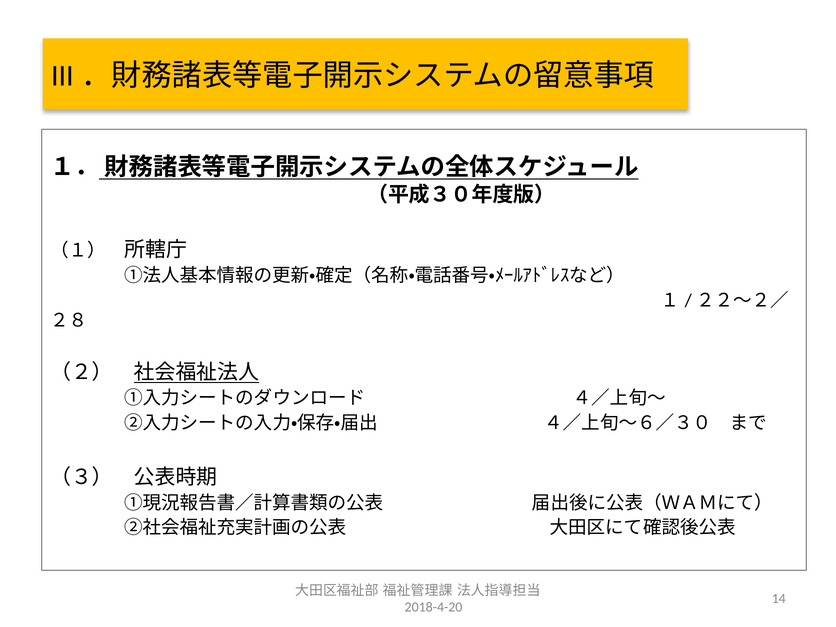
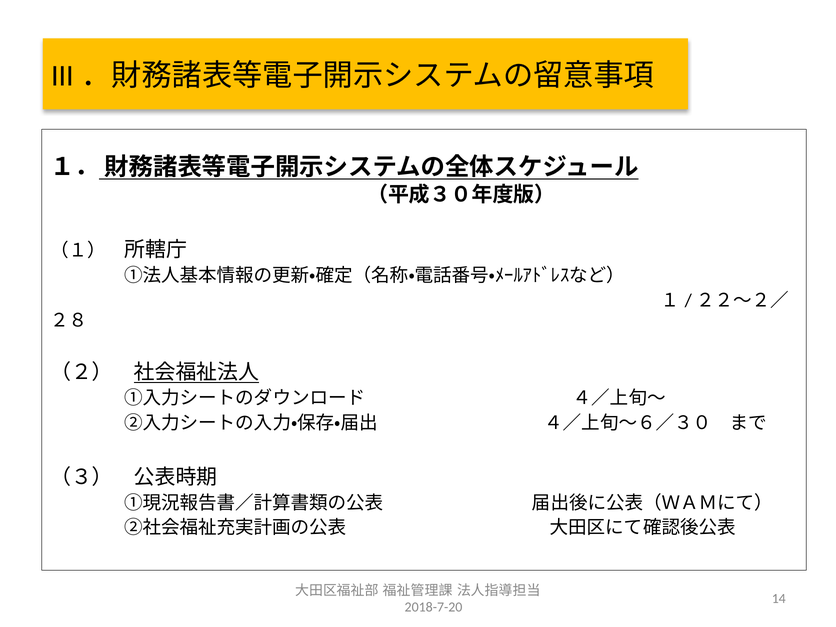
2018-4-20: 2018-4-20 -> 2018-7-20 (433, 607)
